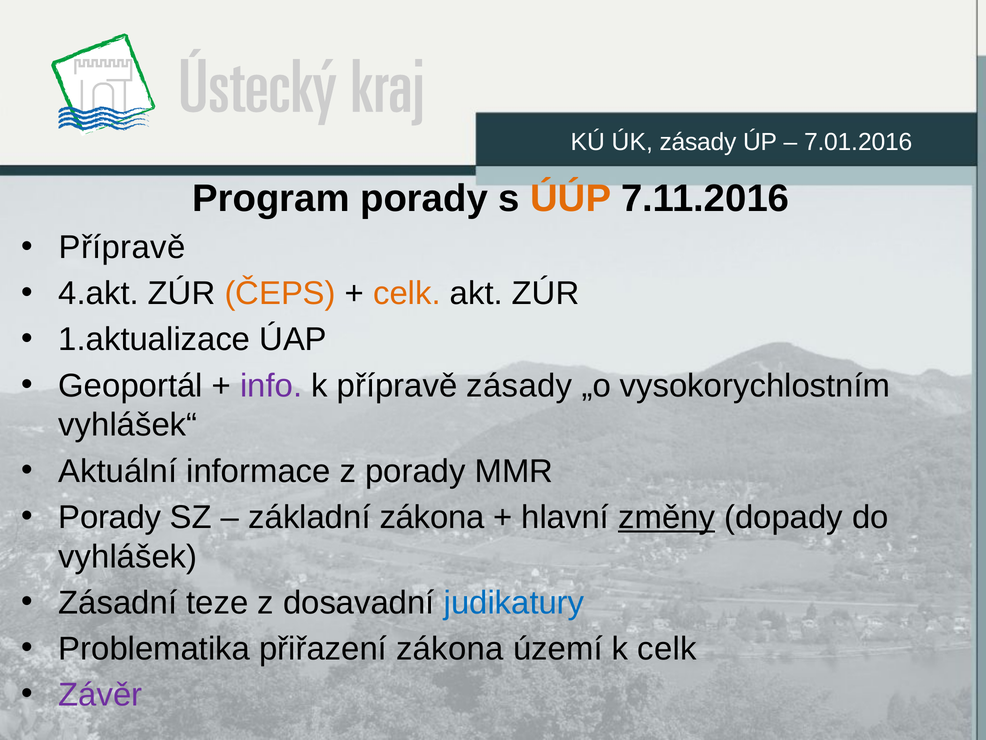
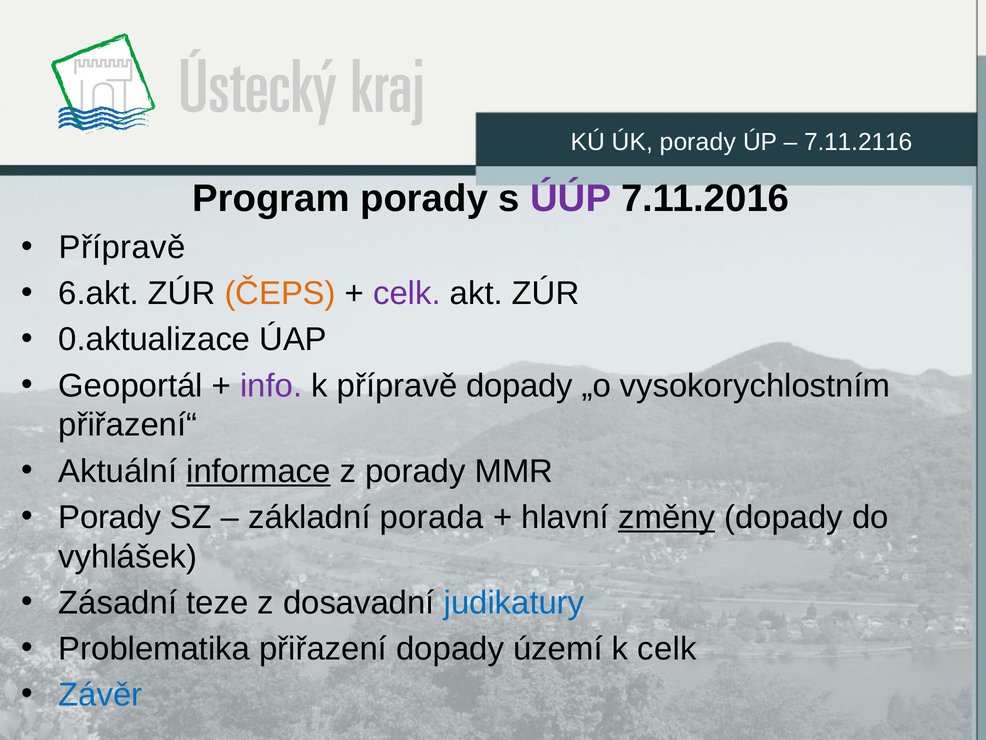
ÚK zásady: zásady -> porady (698, 142)
7.01.2016: 7.01.2016 -> 7.11.2116 (858, 142)
ÚÚP colour: orange -> purple (571, 198)
4.akt: 4.akt -> 6.akt (99, 293)
celk colour: orange -> purple (407, 293)
1.aktualizace: 1.aktualizace -> 0.aktualizace (154, 339)
přípravě zásady: zásady -> dopady (520, 385)
vyhlášek“: vyhlášek“ -> přiřazení“ (128, 425)
informace underline: none -> present (258, 471)
základní zákona: zákona -> porada (432, 517)
přiřazení zákona: zákona -> dopady (450, 648)
Závěr colour: purple -> blue (100, 694)
